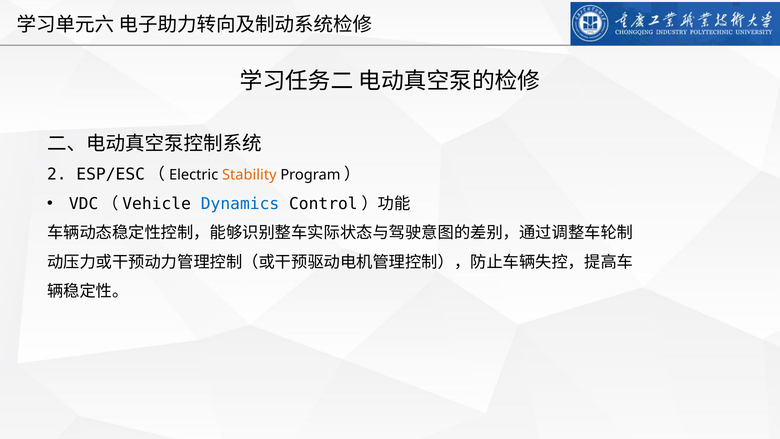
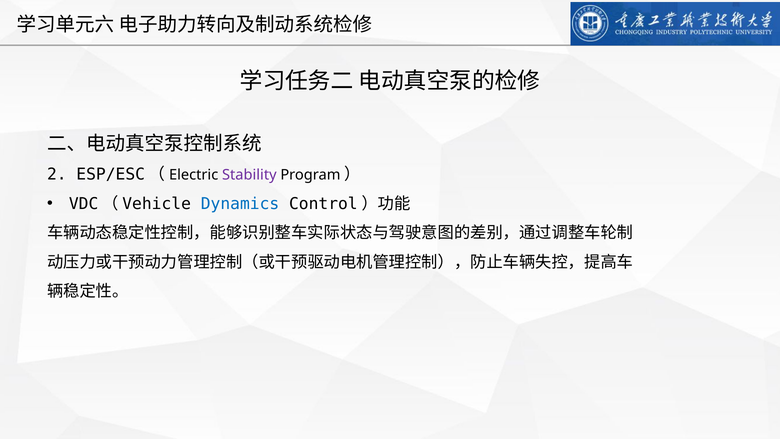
Stability colour: orange -> purple (249, 175)
